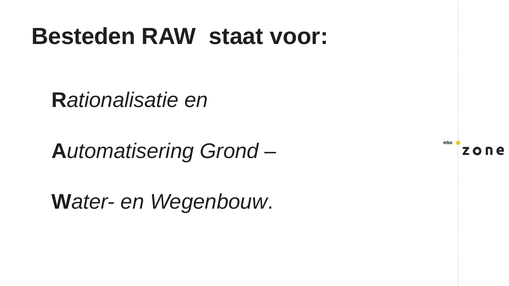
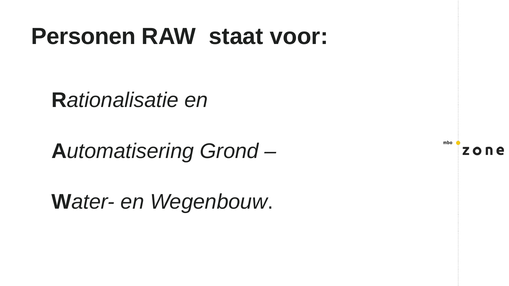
Besteden: Besteden -> Personen (83, 37)
